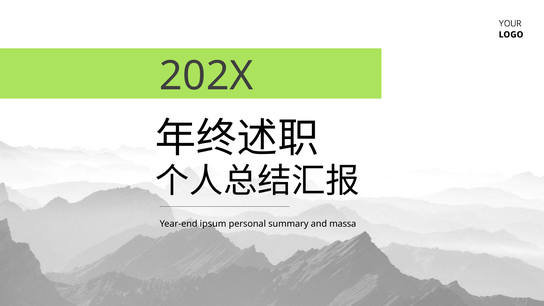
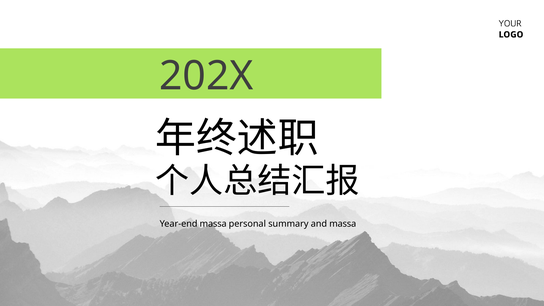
Year-end ipsum: ipsum -> massa (213, 224)
